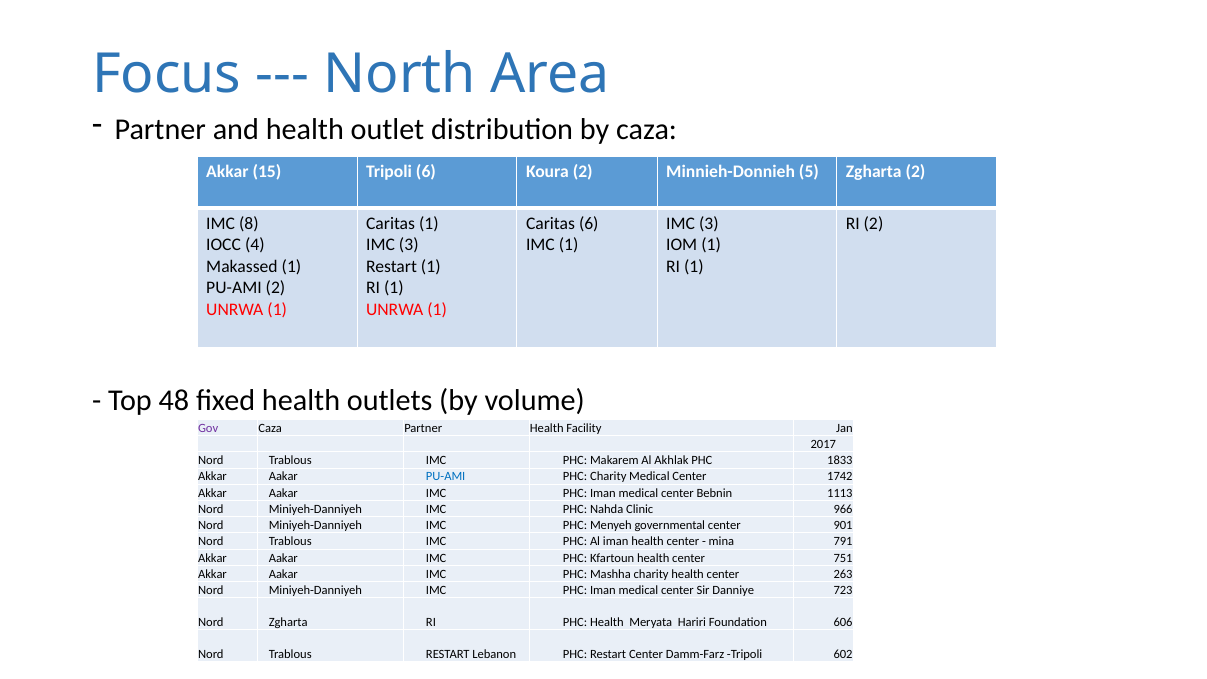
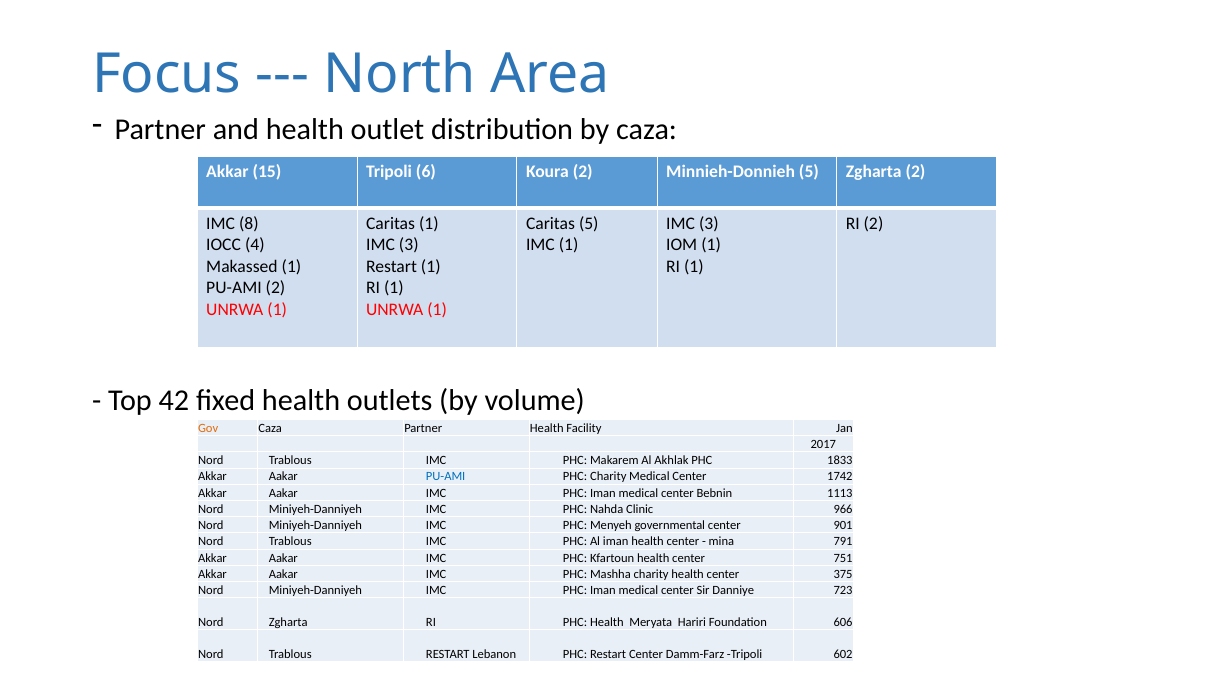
Caritas 6: 6 -> 5 (589, 224)
48: 48 -> 42 (174, 400)
Gov colour: purple -> orange (208, 428)
263: 263 -> 375 (843, 574)
